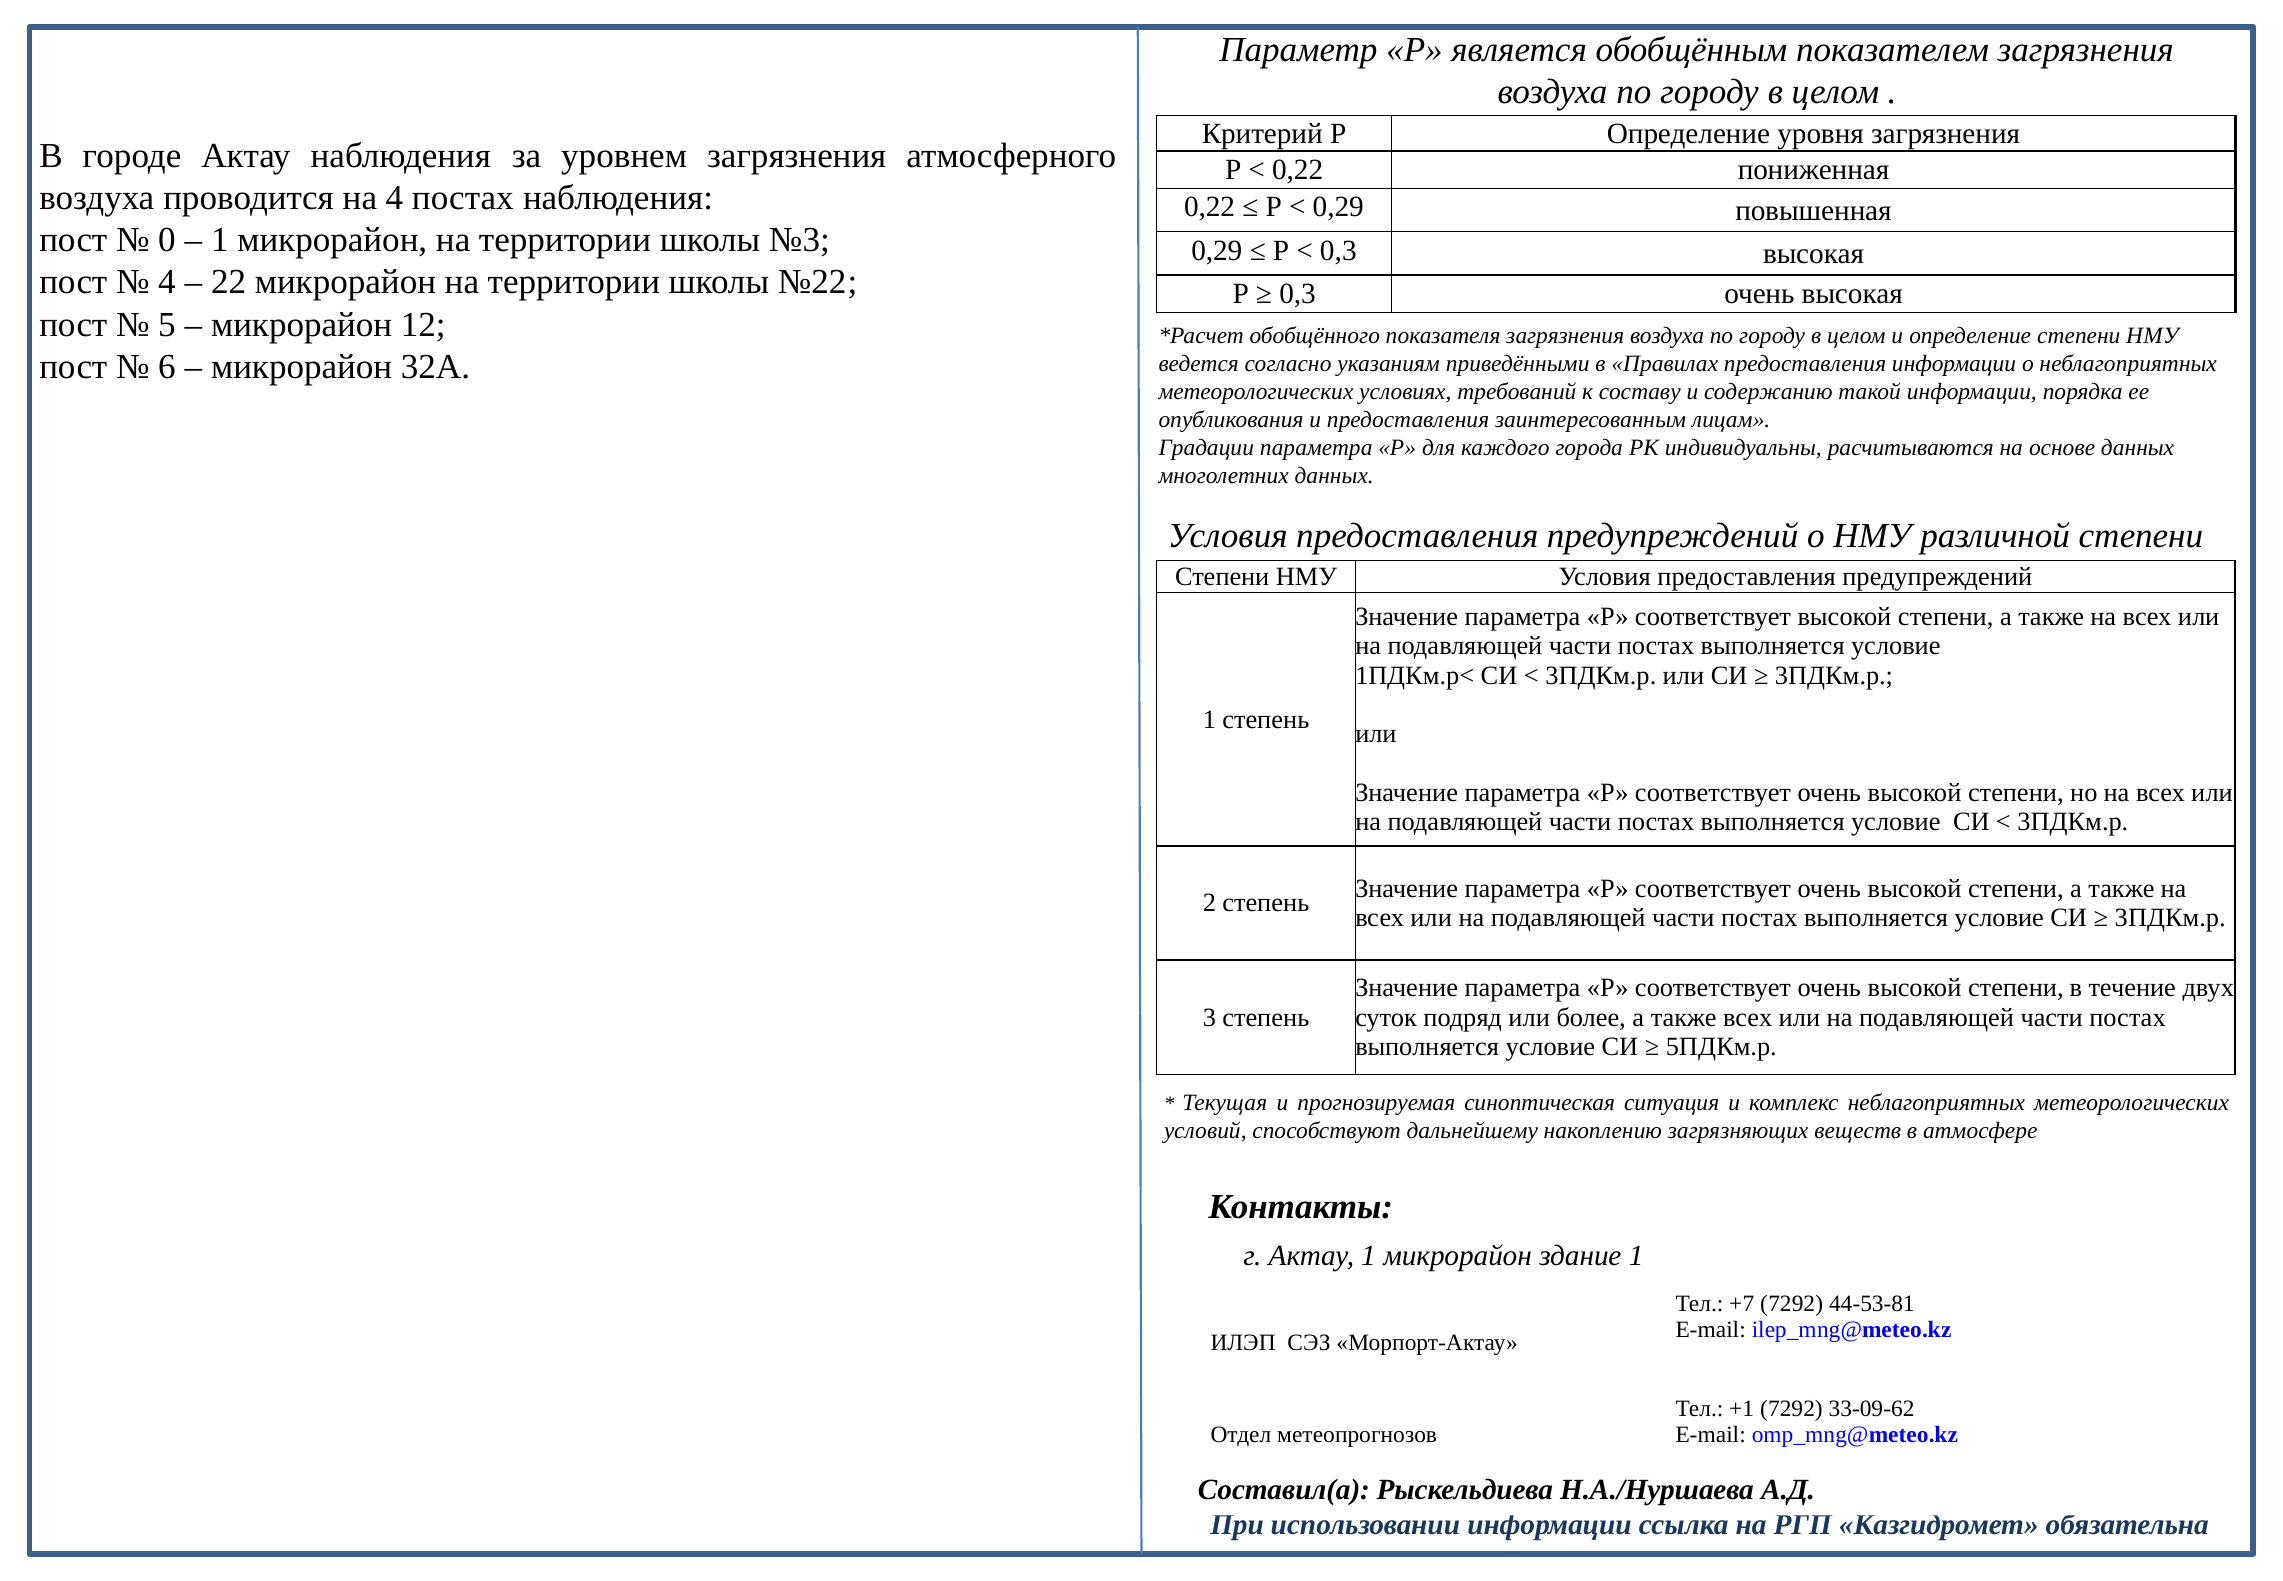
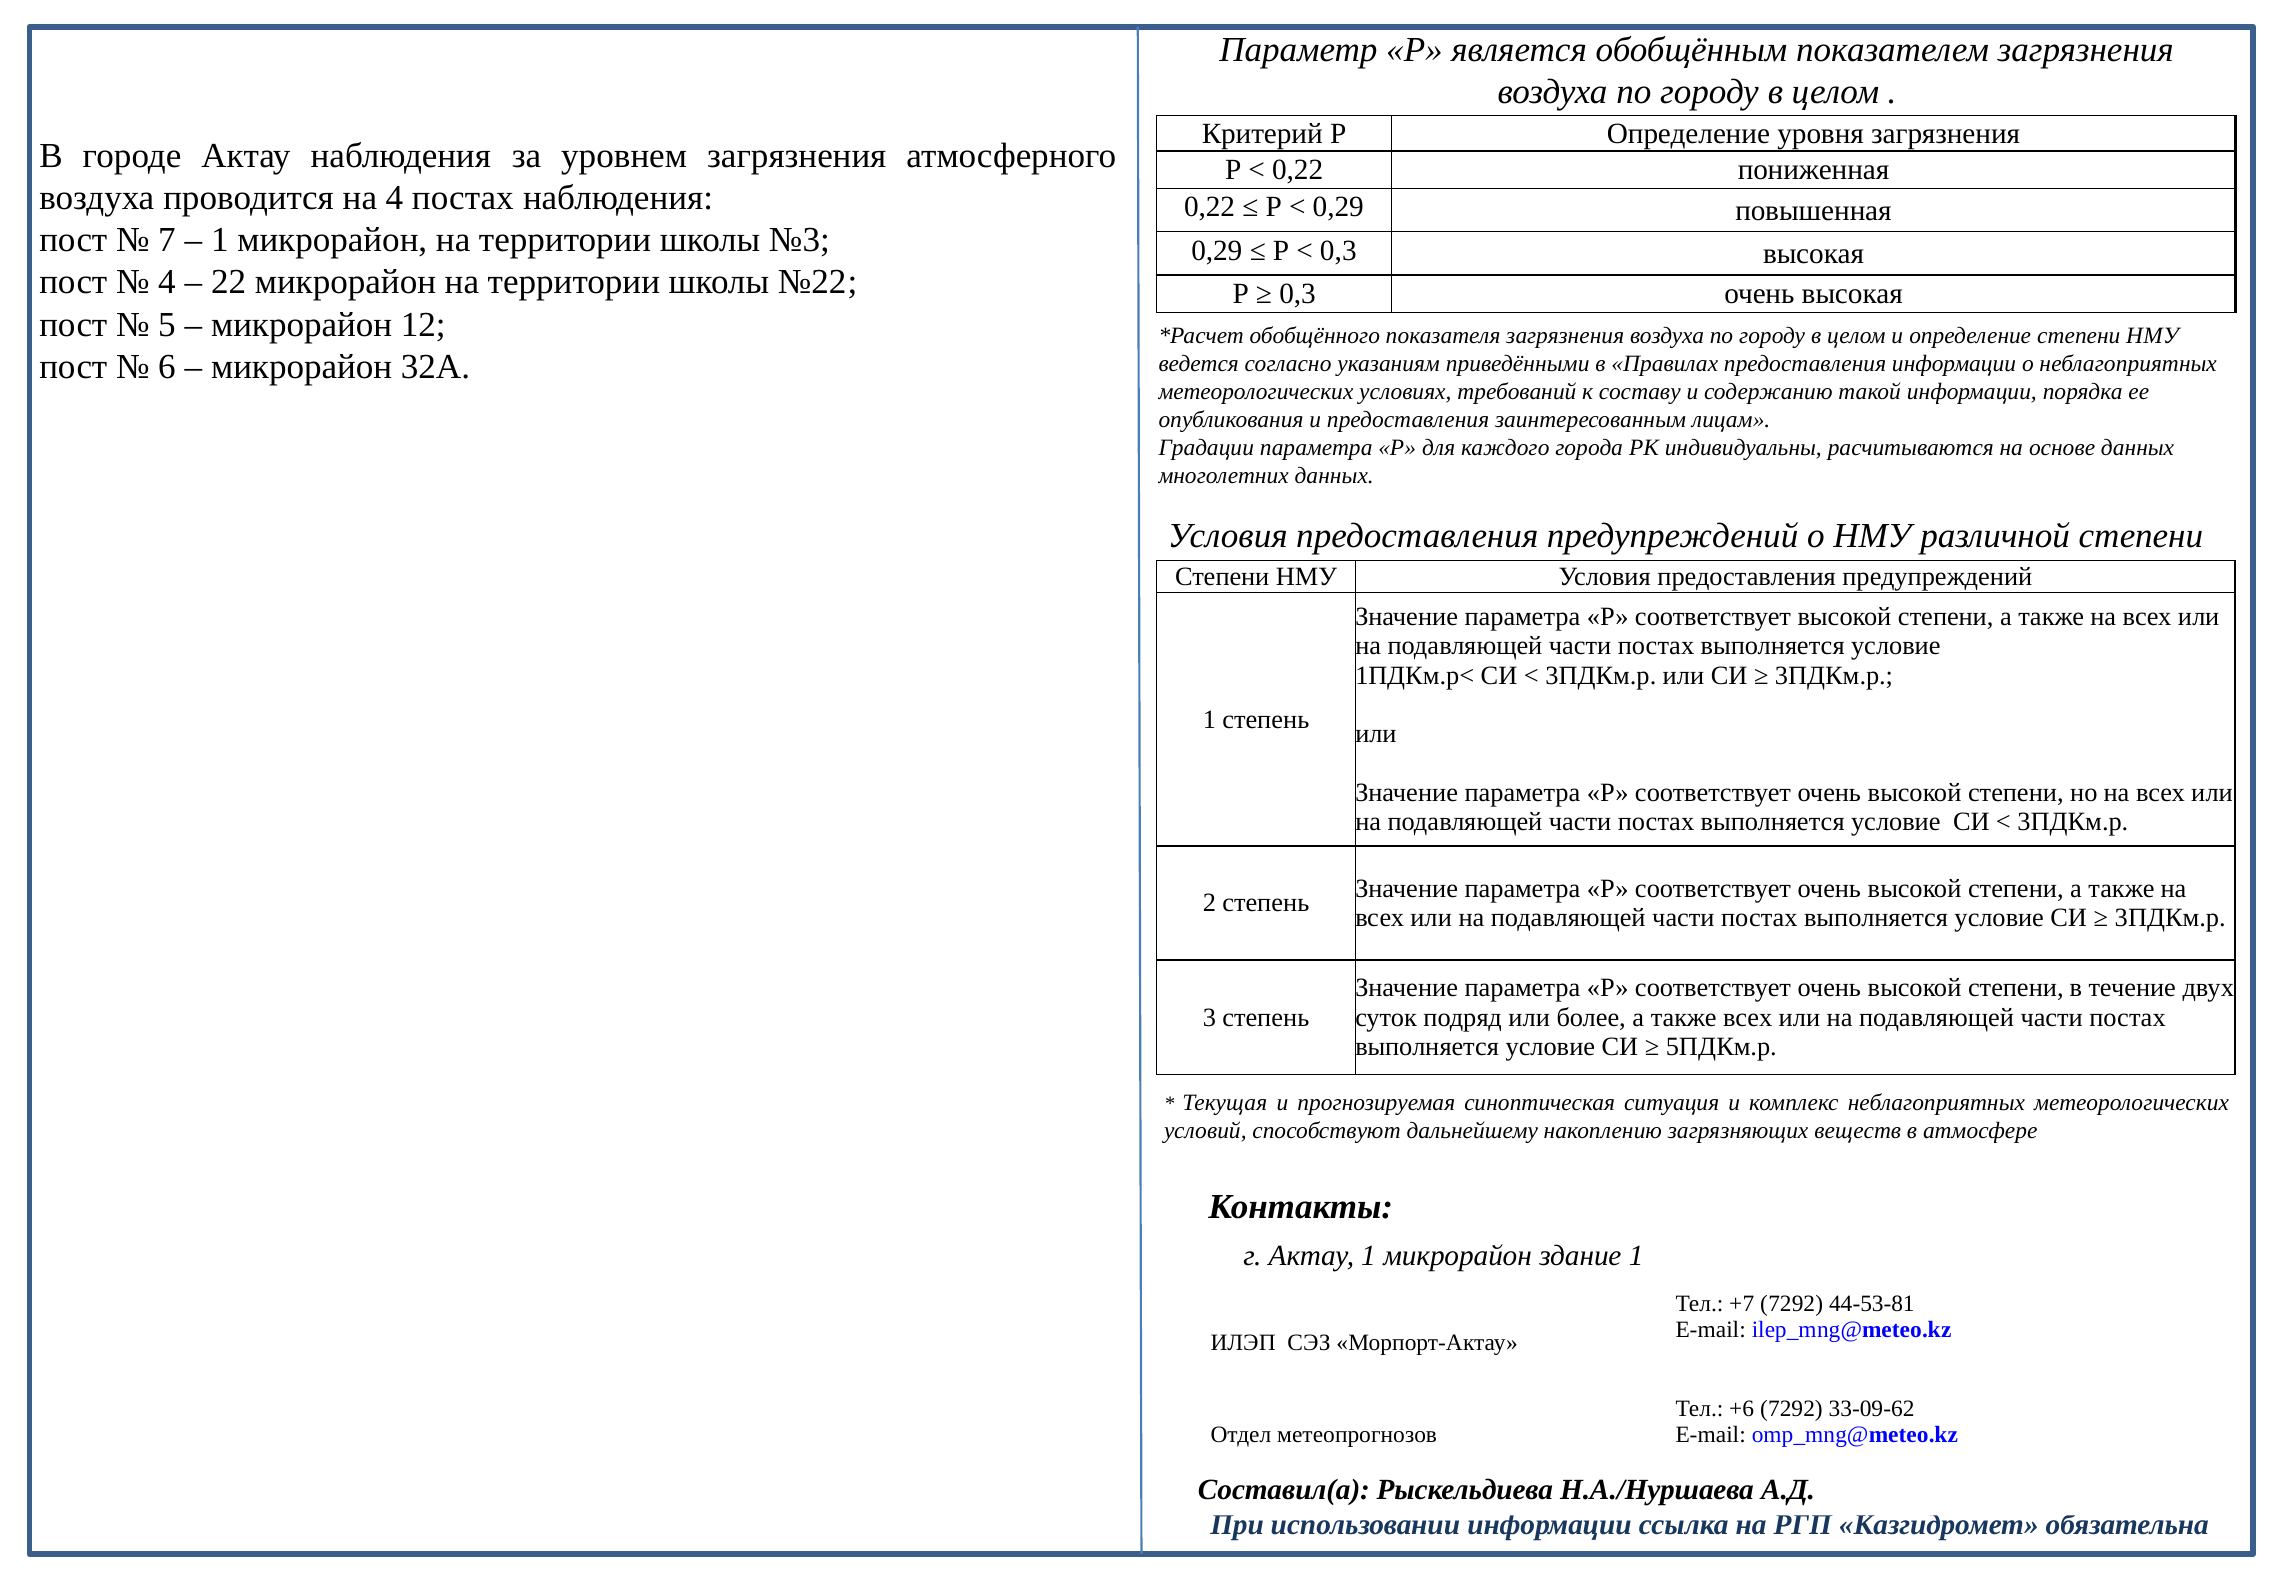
0: 0 -> 7 (167, 240)
+1: +1 -> +6 (1742, 1409)
